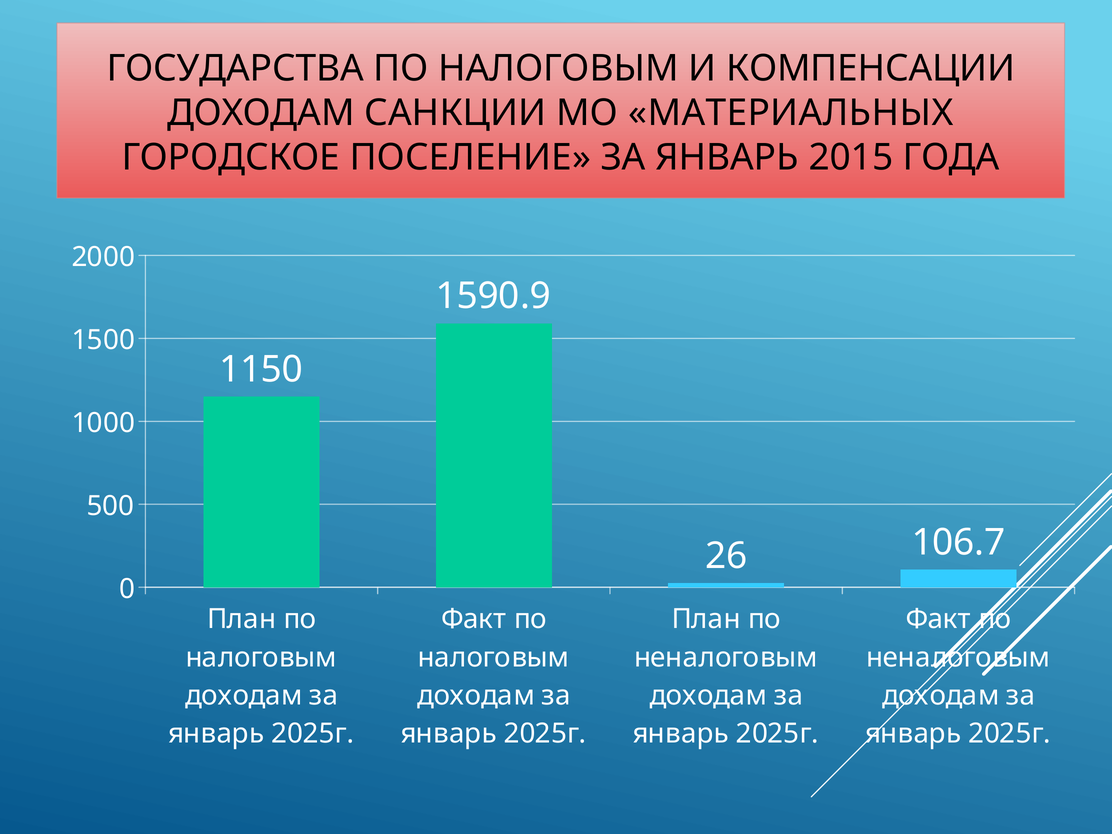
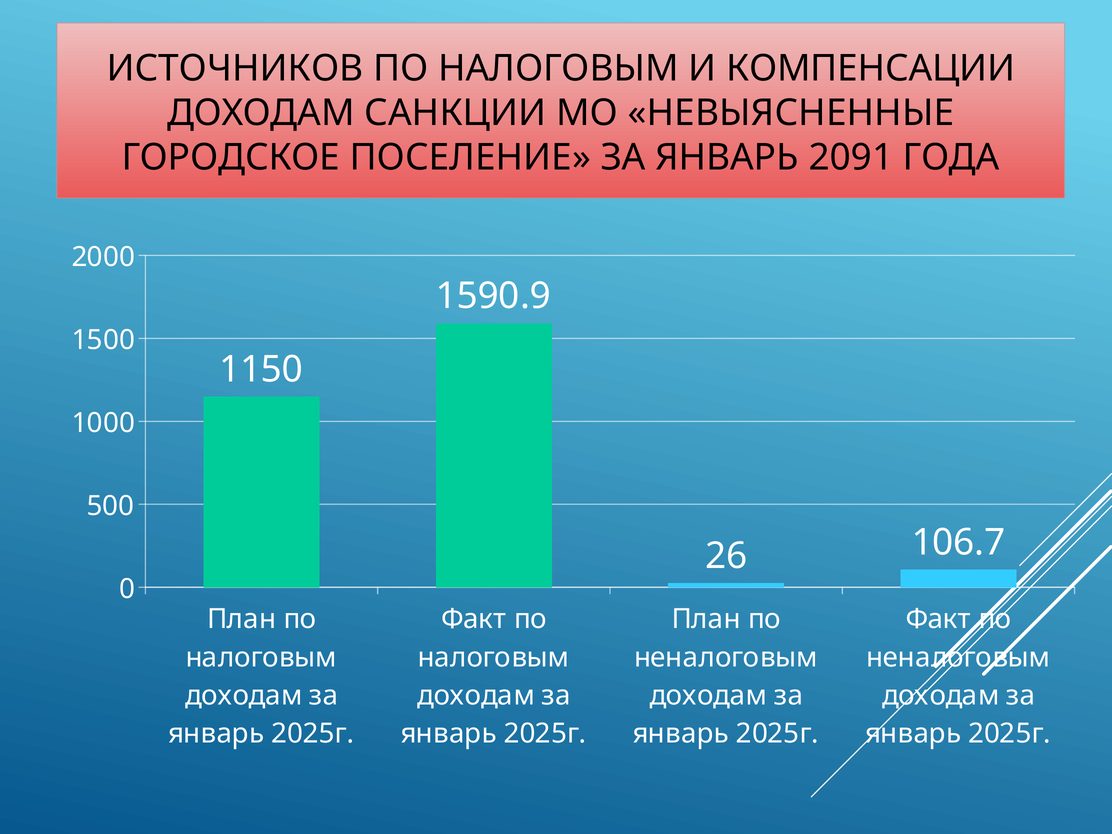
ГОСУДАРСТВА: ГОСУДАРСТВА -> ИСТОЧНИКОВ (235, 69)
МАТЕРИАЛЬНЫХ: МАТЕРИАЛЬНЫХ -> НЕВЫЯСНЕННЫЕ (791, 113)
2015: 2015 -> 2091 (851, 158)
